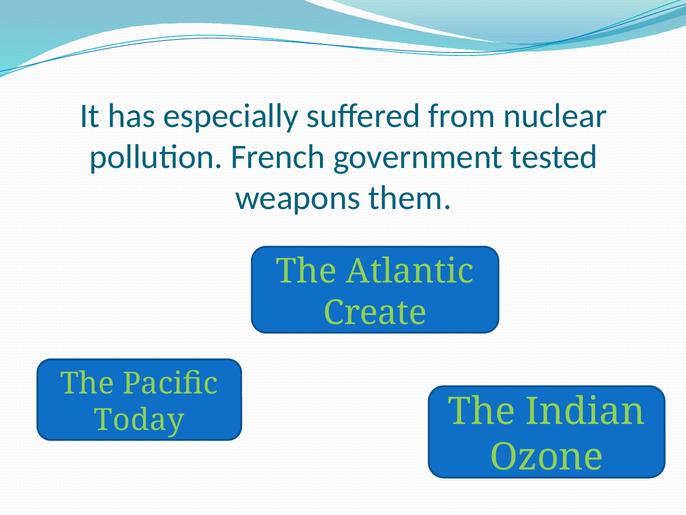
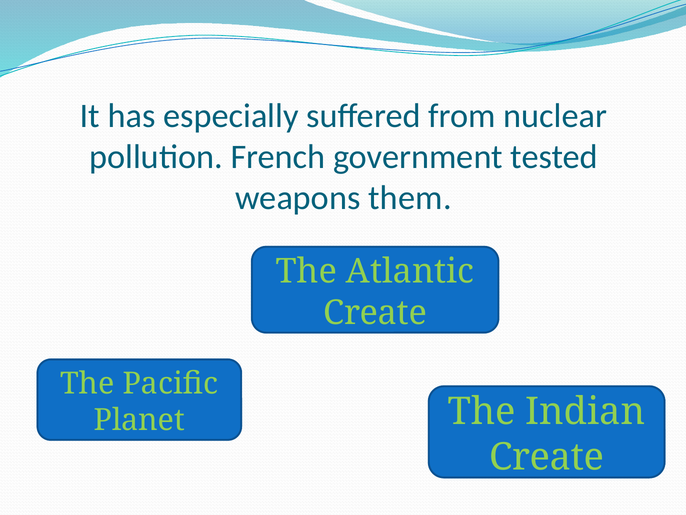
Today: Today -> Planet (139, 420)
Ozone: Ozone -> Create (547, 457)
